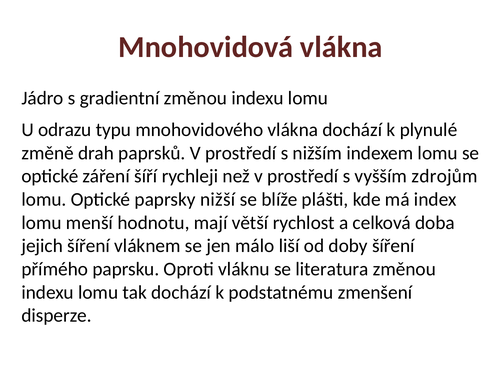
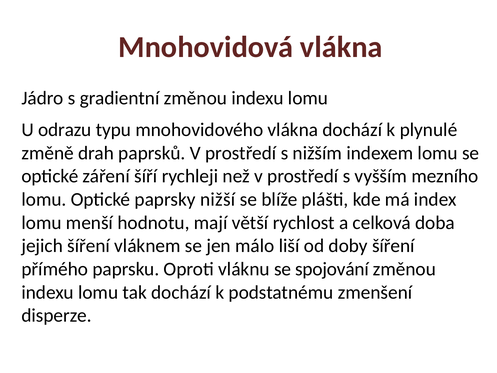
zdrojům: zdrojům -> mezního (445, 176)
literatura: literatura -> spojování (332, 269)
